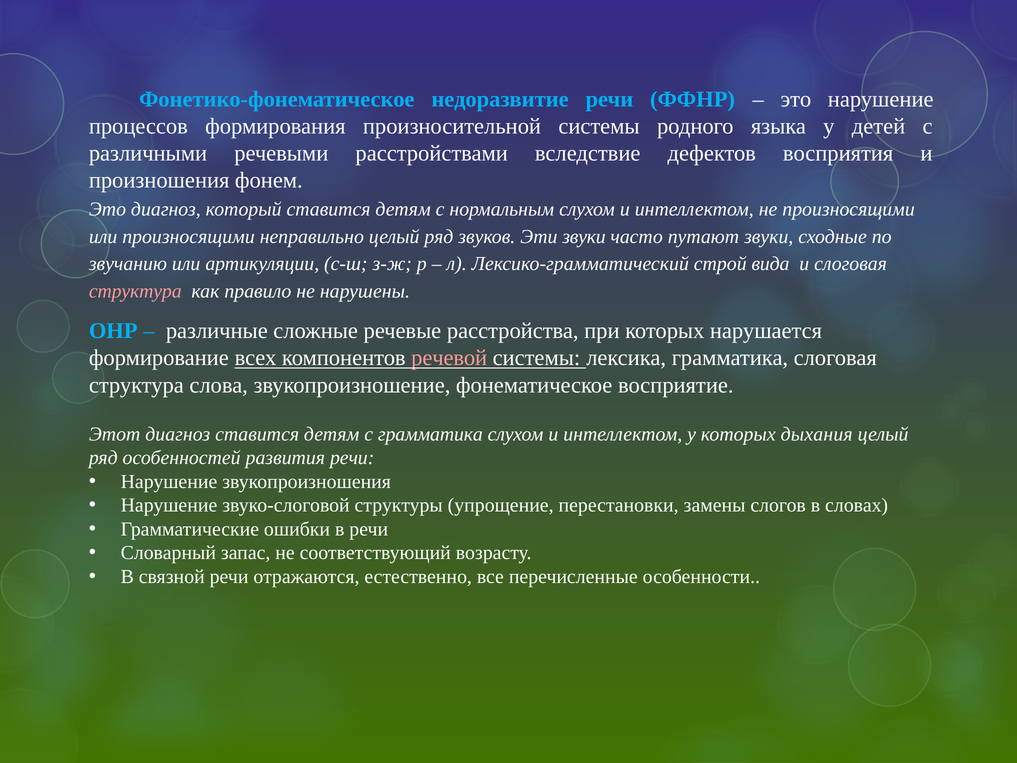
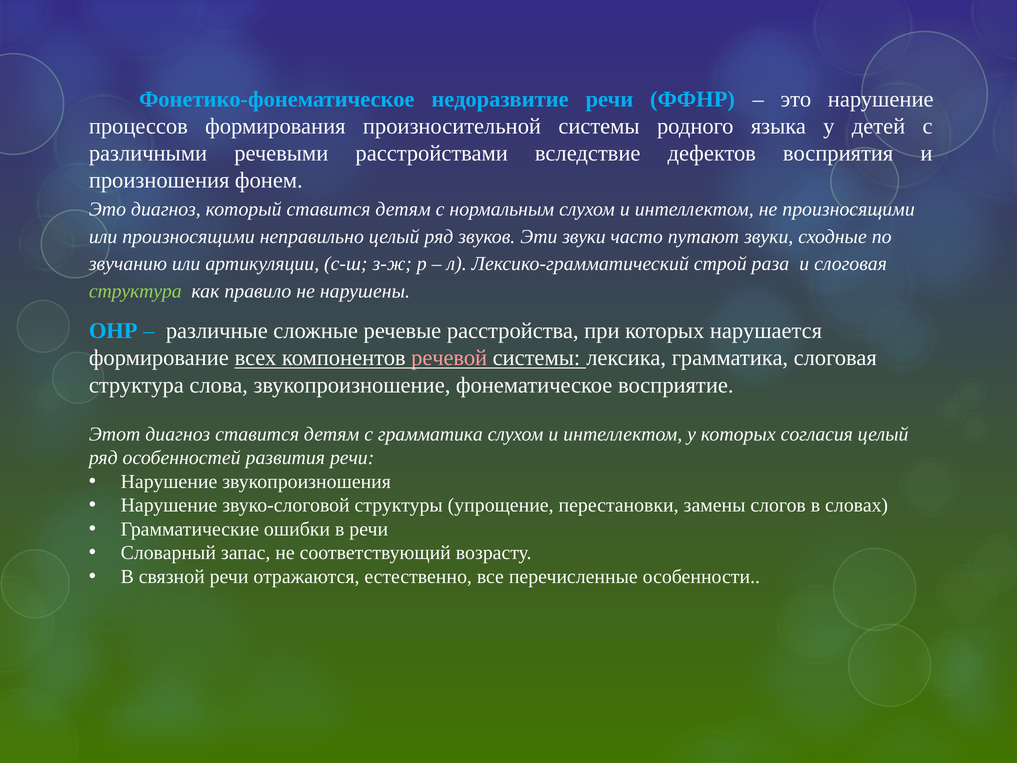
вида: вида -> раза (770, 264)
структура colour: pink -> light green (135, 291)
дыхания: дыхания -> согласия (817, 434)
